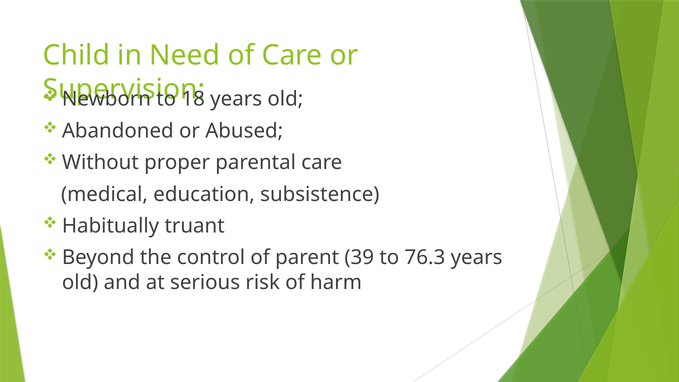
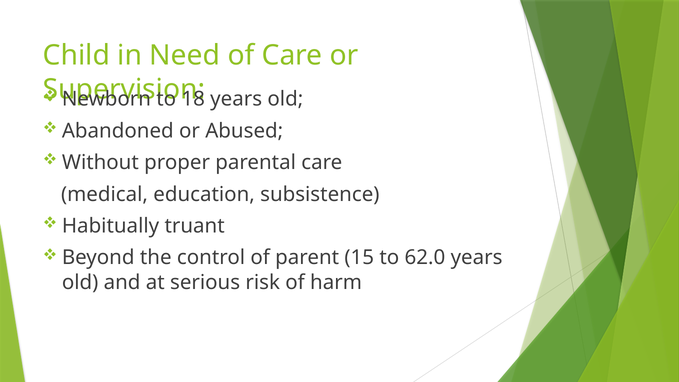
39: 39 -> 15 (359, 258)
76.3: 76.3 -> 62.0 (425, 258)
